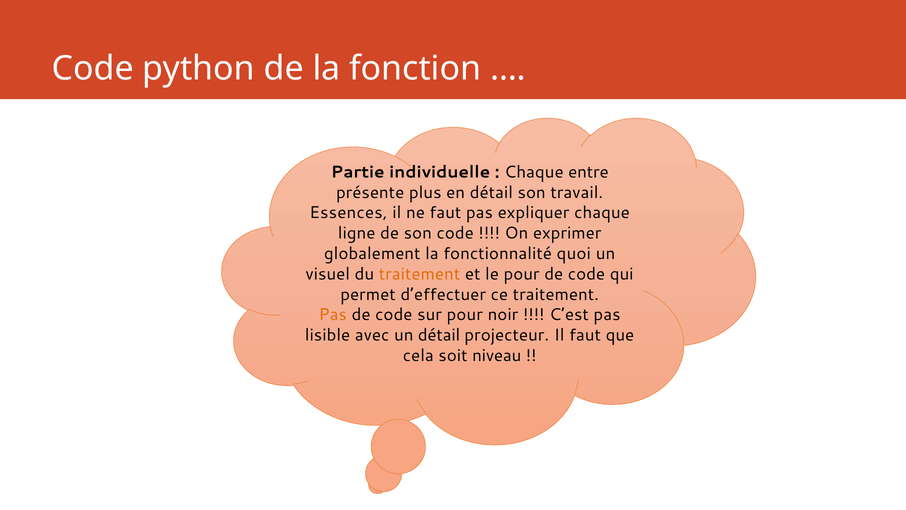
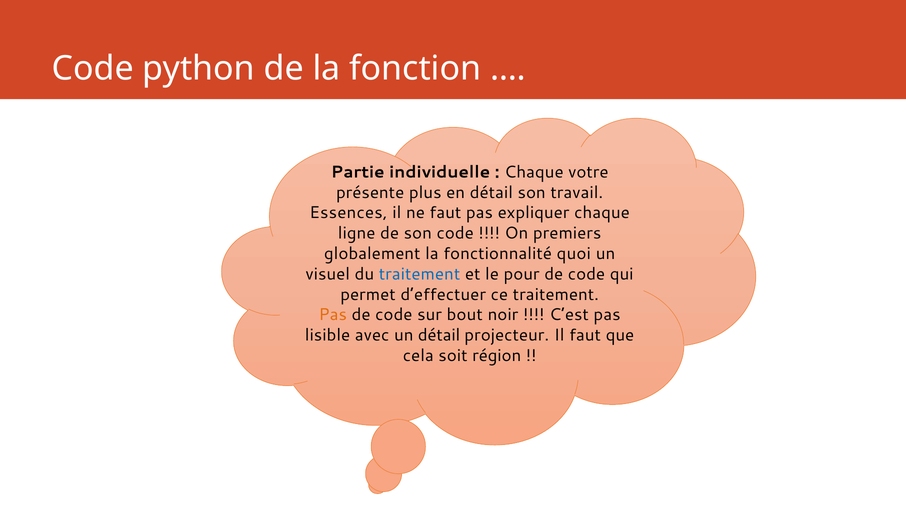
entre: entre -> votre (588, 172)
exprimer: exprimer -> premiers (567, 233)
traitement colour: orange -> blue (420, 274)
sur pour: pour -> bout (465, 315)
niveau: niveau -> région (497, 355)
